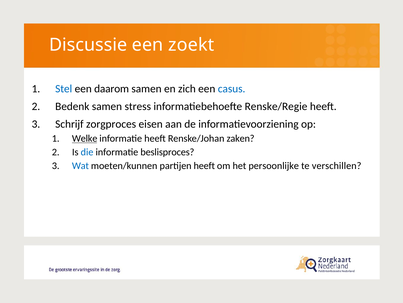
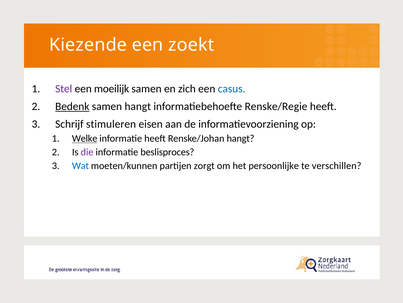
Discussie: Discussie -> Kiezende (88, 45)
Stel colour: blue -> purple (64, 88)
daarom: daarom -> moeilijk (112, 88)
Bedenk underline: none -> present (72, 106)
samen stress: stress -> hangt (138, 106)
zorgproces: zorgproces -> stimuleren (111, 124)
Renske/Johan zaken: zaken -> hangt (241, 138)
die colour: blue -> purple (87, 152)
partijen heeft: heeft -> zorgt (204, 165)
